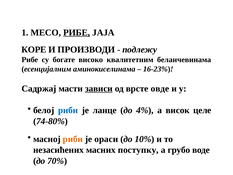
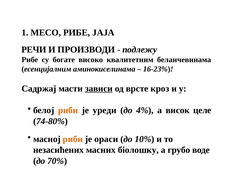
РИБЕ underline: present -> none (77, 32)
КОРЕ: КОРЕ -> РЕЧИ (34, 50)
овде: овде -> кроз (160, 88)
риби colour: blue -> orange (68, 110)
ланце: ланце -> уреди (105, 110)
поступку: поступку -> бiолoшку (138, 150)
